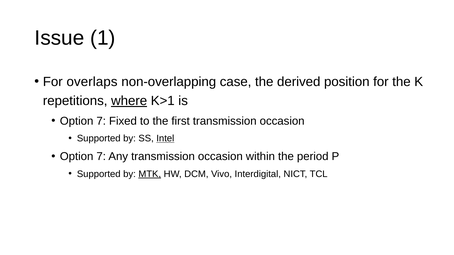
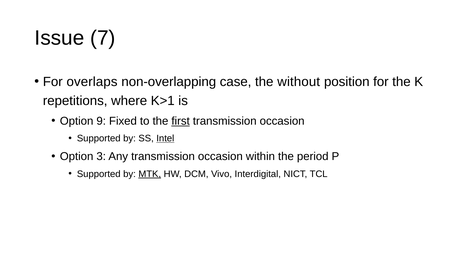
1: 1 -> 7 (103, 38)
derived: derived -> without (299, 82)
where underline: present -> none (129, 101)
7: 7 -> 9 (101, 121)
first underline: none -> present (181, 121)
7: 7 -> 3 (101, 157)
